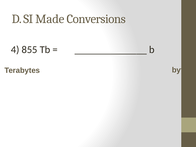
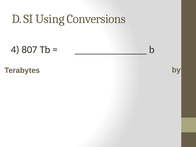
Made: Made -> Using (50, 19)
855: 855 -> 807 (30, 50)
